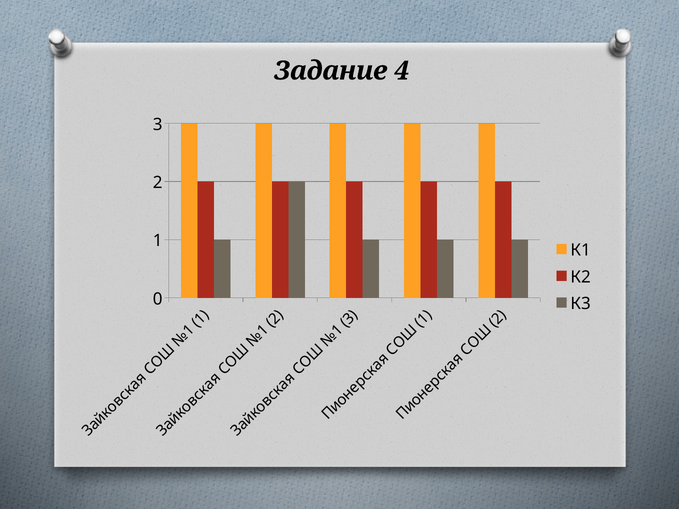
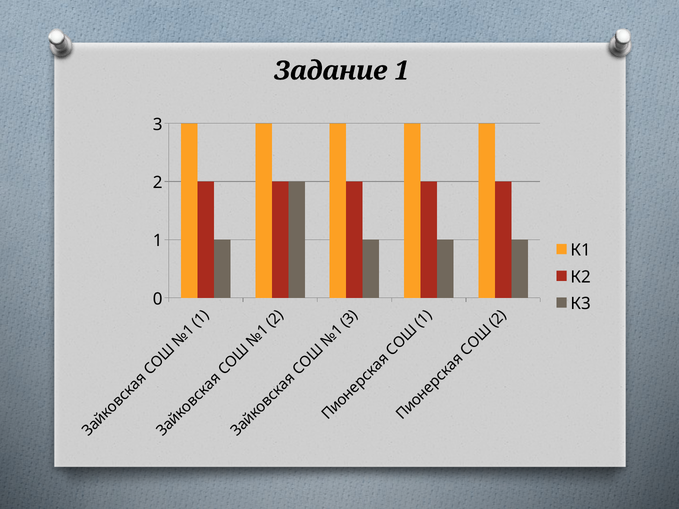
Задание 4: 4 -> 1 (402, 71)
